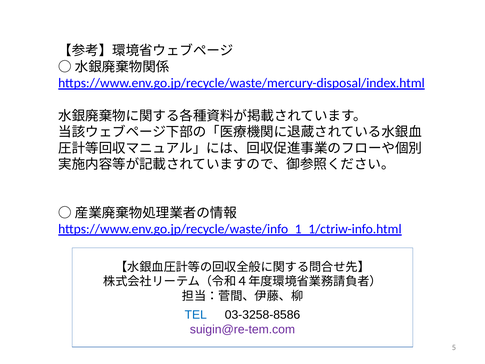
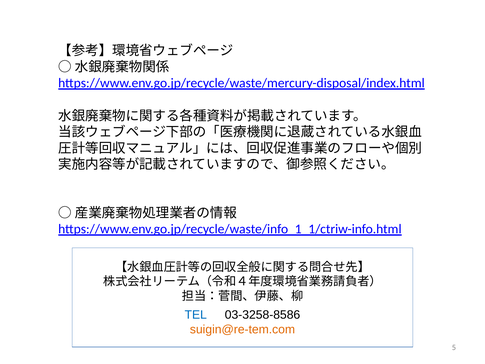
suigin@re-tem.com colour: purple -> orange (242, 329)
